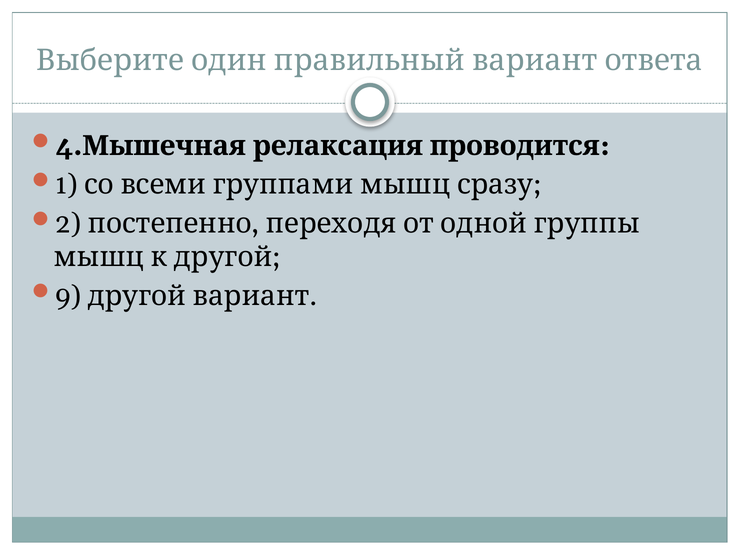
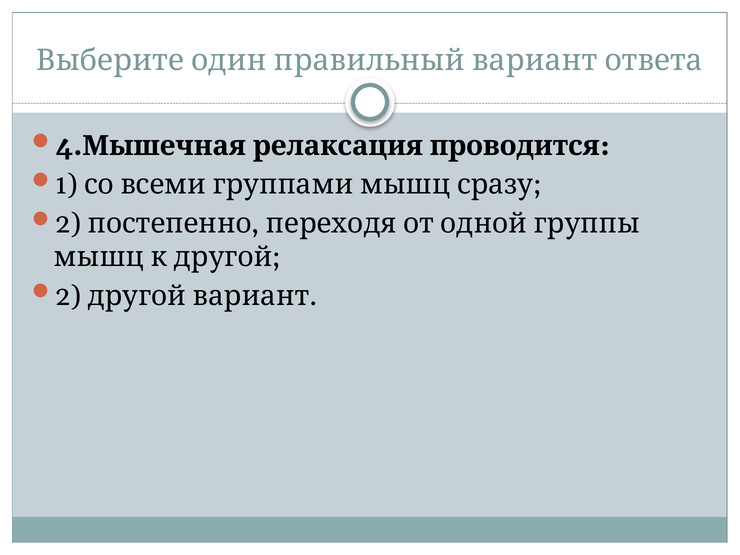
9: 9 -> 2 (68, 296)
